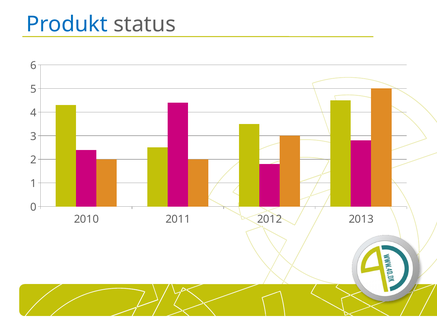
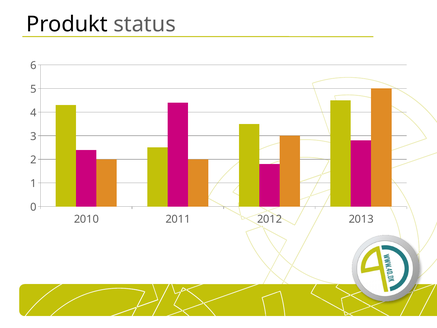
Produkt colour: blue -> black (67, 24)
